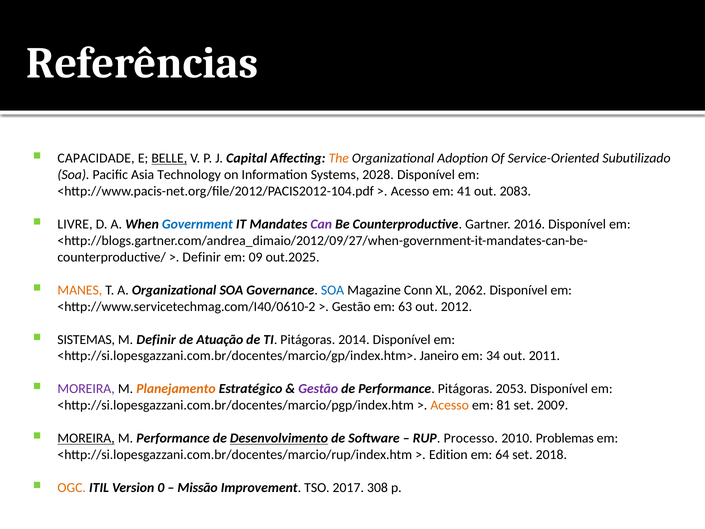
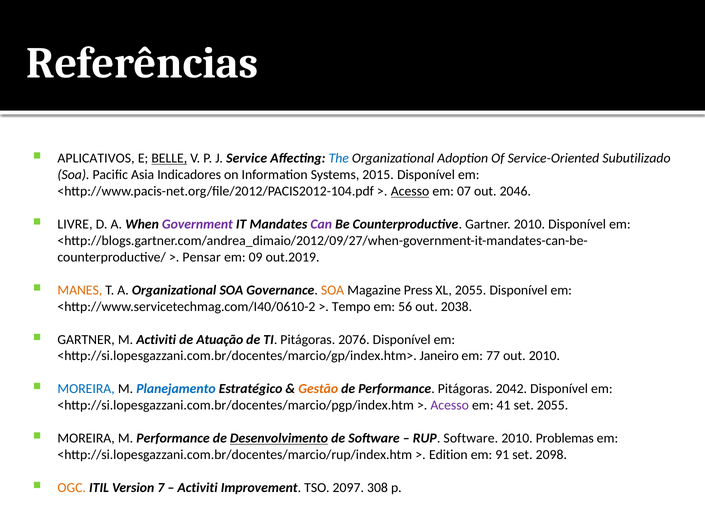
CAPACIDADE: CAPACIDADE -> APLICATIVOS (96, 158)
Capital: Capital -> Service (247, 158)
The colour: orange -> blue (339, 158)
Technology: Technology -> Indicadores (189, 175)
2028: 2028 -> 2015 (378, 175)
Acesso underline: none -> present (410, 191)
41: 41 -> 07 (464, 191)
2083: 2083 -> 2046 (515, 191)
Government colour: blue -> purple (197, 224)
Gartner 2016: 2016 -> 2010 (529, 224)
Definir: Definir -> Pensar (202, 257)
out.2025: out.2025 -> out.2019 (293, 257)
SOA colour: blue -> orange (333, 290)
Conn: Conn -> Press (418, 290)
XL 2062: 2062 -> 2055 (471, 290)
Gestão: Gestão -> Tempo (351, 306)
63: 63 -> 56 (405, 306)
2012: 2012 -> 2038 (456, 306)
SISTEMAS: SISTEMAS -> GARTNER (86, 339)
M Definir: Definir -> Activiti (156, 339)
2014: 2014 -> 2076 (354, 339)
34: 34 -> 77 (493, 356)
out 2011: 2011 -> 2010 (544, 356)
MOREIRA colour: purple -> blue (86, 389)
Planejamento colour: orange -> blue (176, 389)
Gestão colour: purple -> orange (318, 389)
2053: 2053 -> 2042 (511, 389)
Acesso colour: orange -> purple (450, 405)
81: 81 -> 41 (504, 405)
set 2009: 2009 -> 2055 (553, 405)
MOREIRA underline: present -> none (86, 438)
RUP Processo: Processo -> Software (471, 438)
64: 64 -> 91 (502, 455)
2018: 2018 -> 2098 (551, 455)
0: 0 -> 7 (161, 487)
Missão: Missão -> Activiti (198, 487)
2017: 2017 -> 2097 (348, 487)
